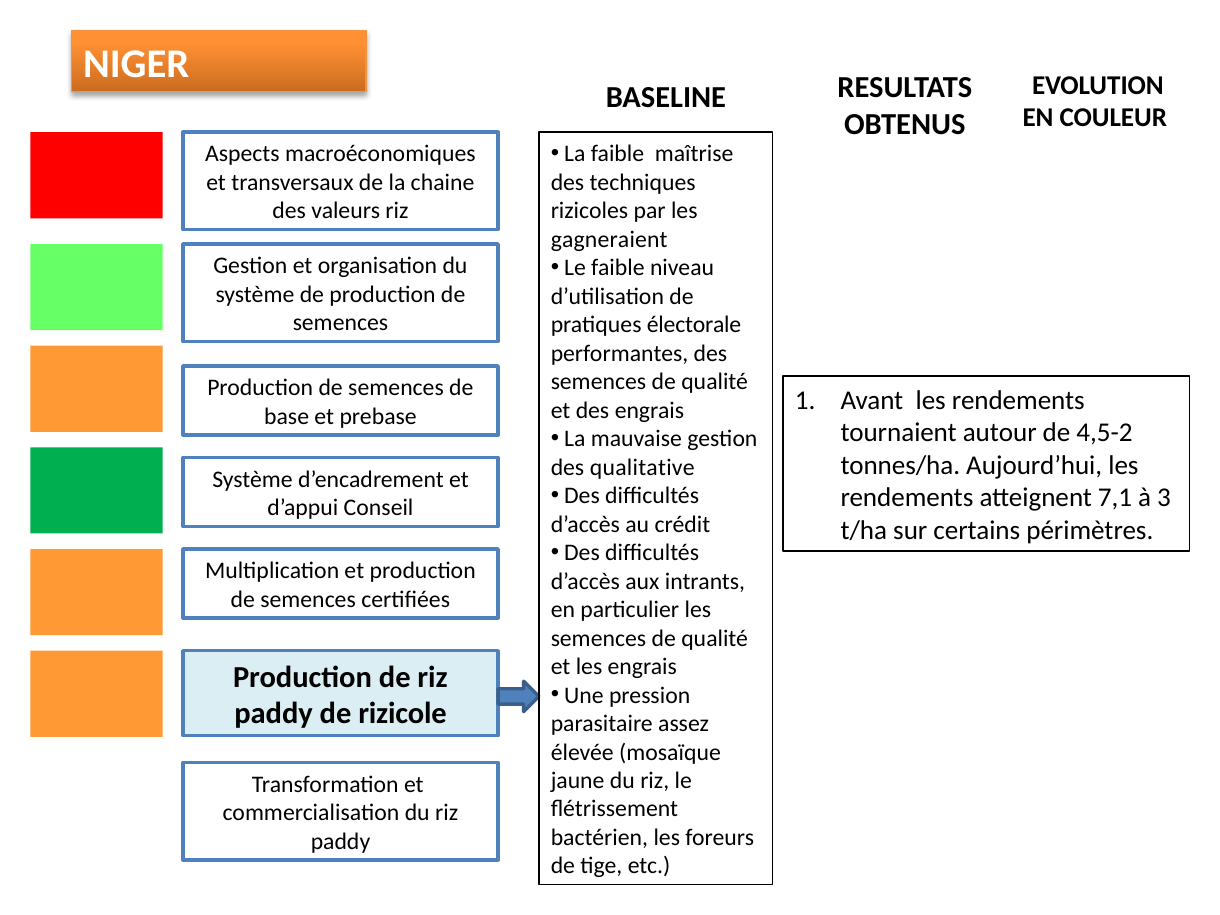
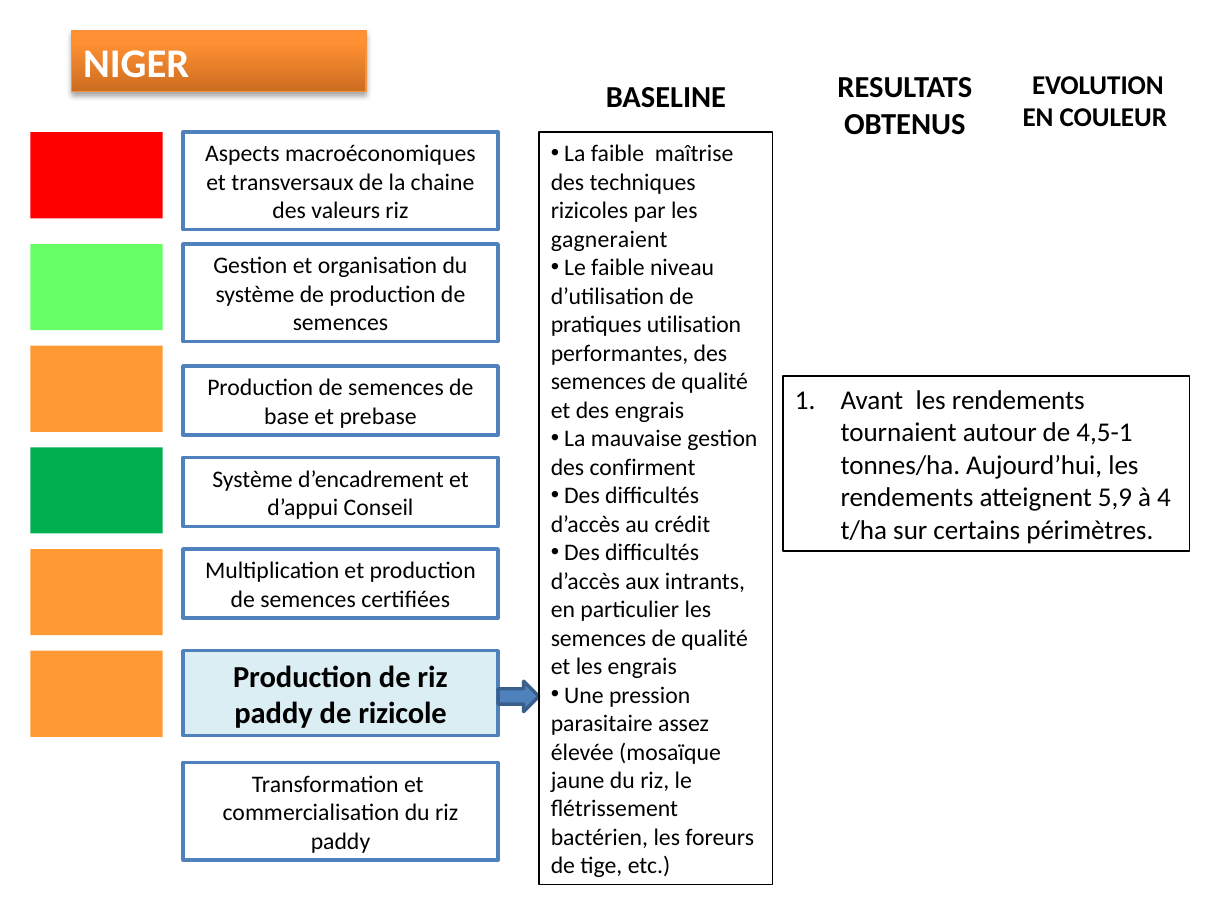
électorale: électorale -> utilisation (694, 325)
4,5-2: 4,5-2 -> 4,5-1 (1104, 433)
qualitative: qualitative -> confirment (643, 467)
7,1: 7,1 -> 5,9 (1115, 498)
3: 3 -> 4 (1164, 498)
